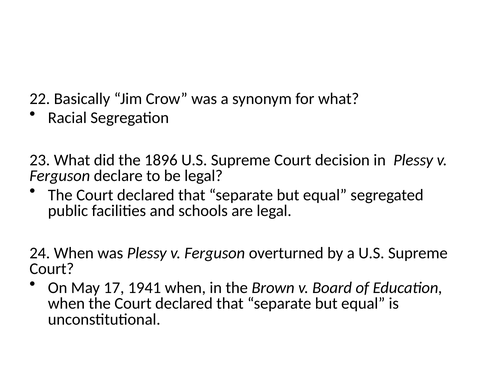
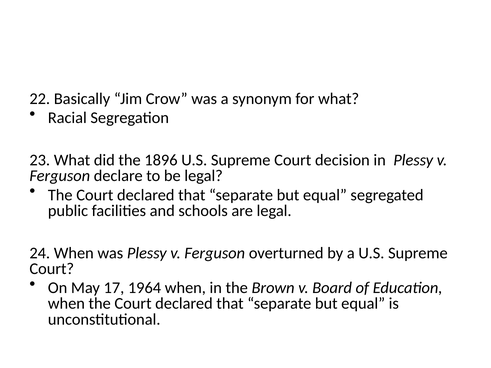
1941: 1941 -> 1964 (145, 288)
